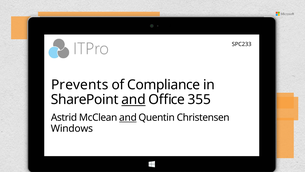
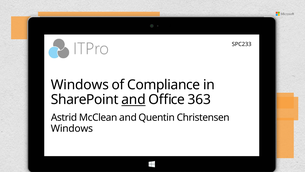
Prevents: Prevents -> Windows (80, 85)
355: 355 -> 363 (199, 99)
and underline: present -> none (128, 117)
